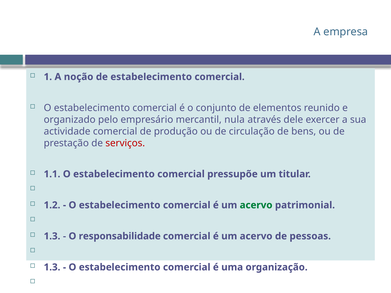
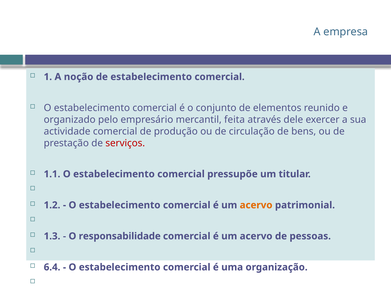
nula: nula -> feita (235, 120)
acervo colour: green -> orange (256, 205)
1.3: 1.3 -> 6.4 (52, 267)
